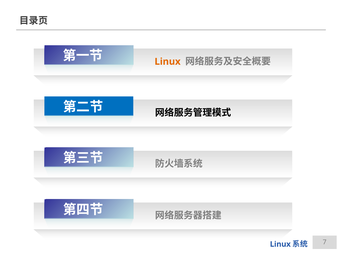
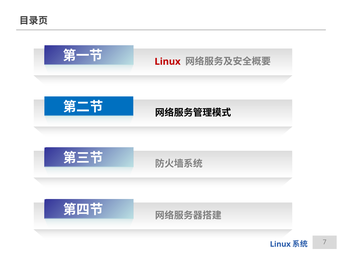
Linux colour: orange -> red (168, 61)
